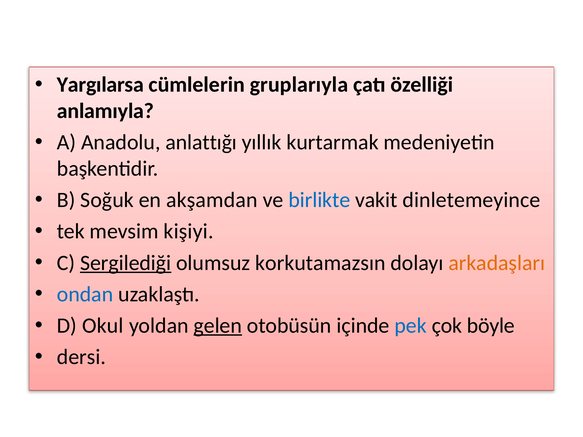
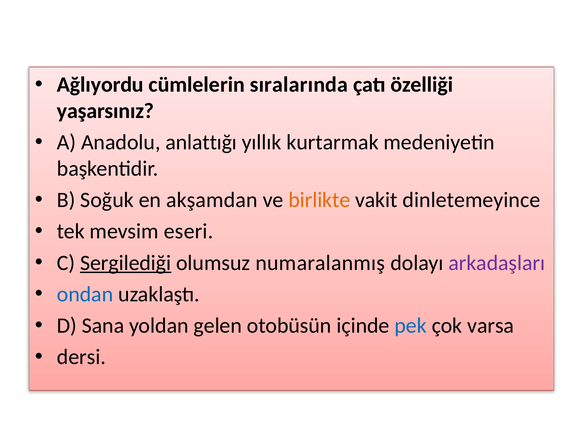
Yargılarsa: Yargılarsa -> Ağlıyordu (100, 85)
gruplarıyla: gruplarıyla -> sıralarında (299, 85)
anlamıyla: anlamıyla -> yaşarsınız (105, 111)
birlikte colour: blue -> orange (319, 200)
kişiyi: kişiyi -> eseri (189, 232)
korkutamazsın: korkutamazsın -> numaralanmış (320, 263)
arkadaşları colour: orange -> purple (497, 263)
Okul: Okul -> Sana (103, 326)
gelen underline: present -> none (218, 326)
böyle: böyle -> varsa (491, 326)
